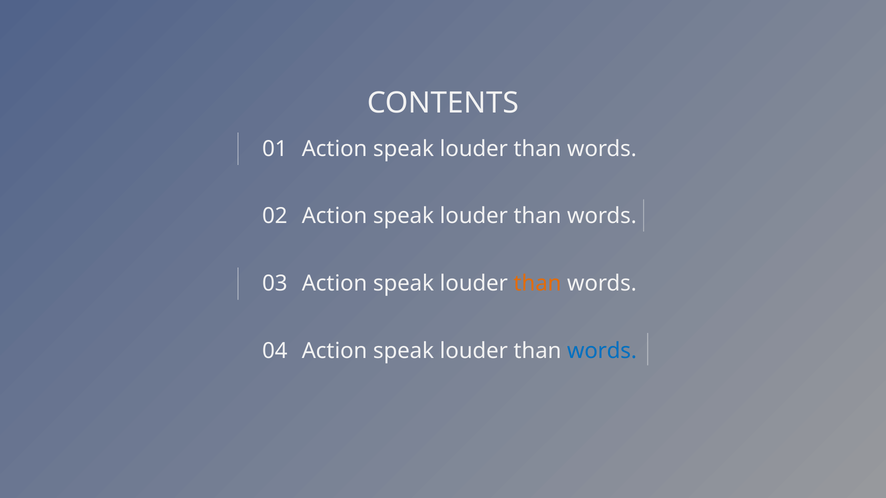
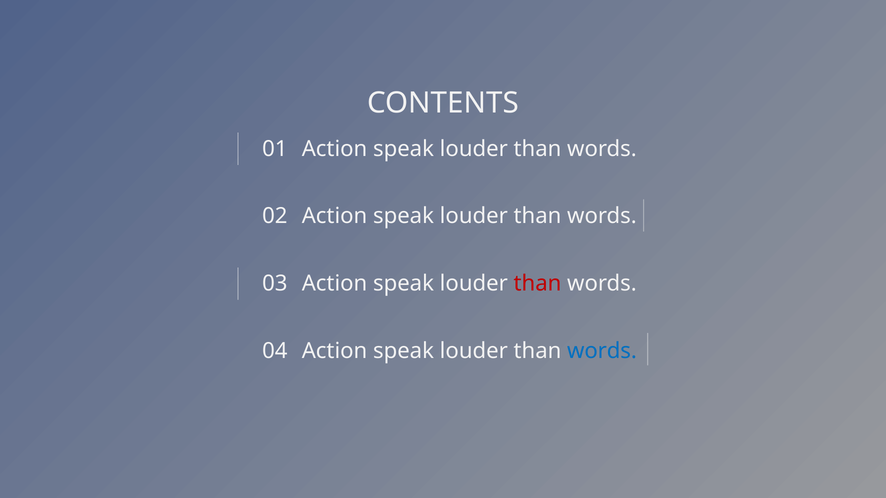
than colour: orange -> red (537, 284)
